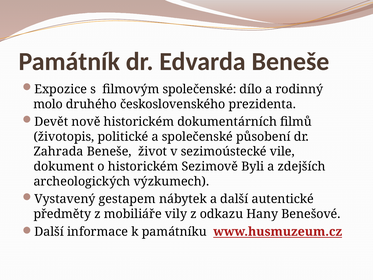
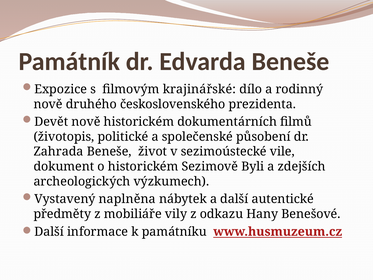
filmovým společenské: společenské -> krajinářské (199, 89)
molo: molo -> nově (48, 104)
gestapem: gestapem -> naplněna (127, 199)
